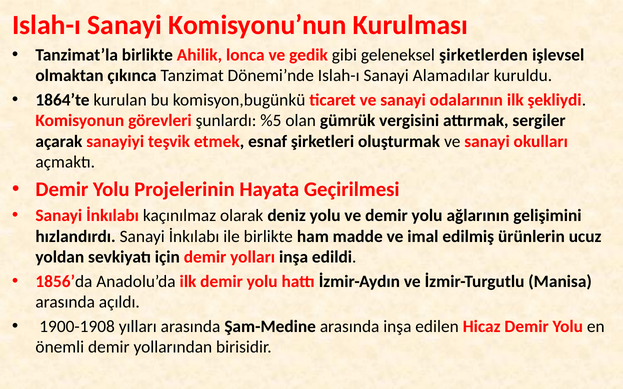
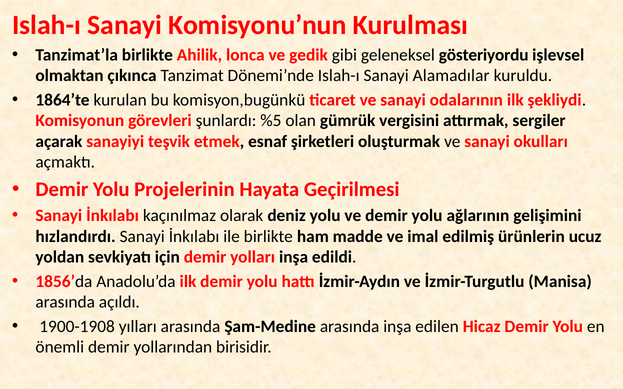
şirketlerden: şirketlerden -> gösteriyordu (484, 55)
